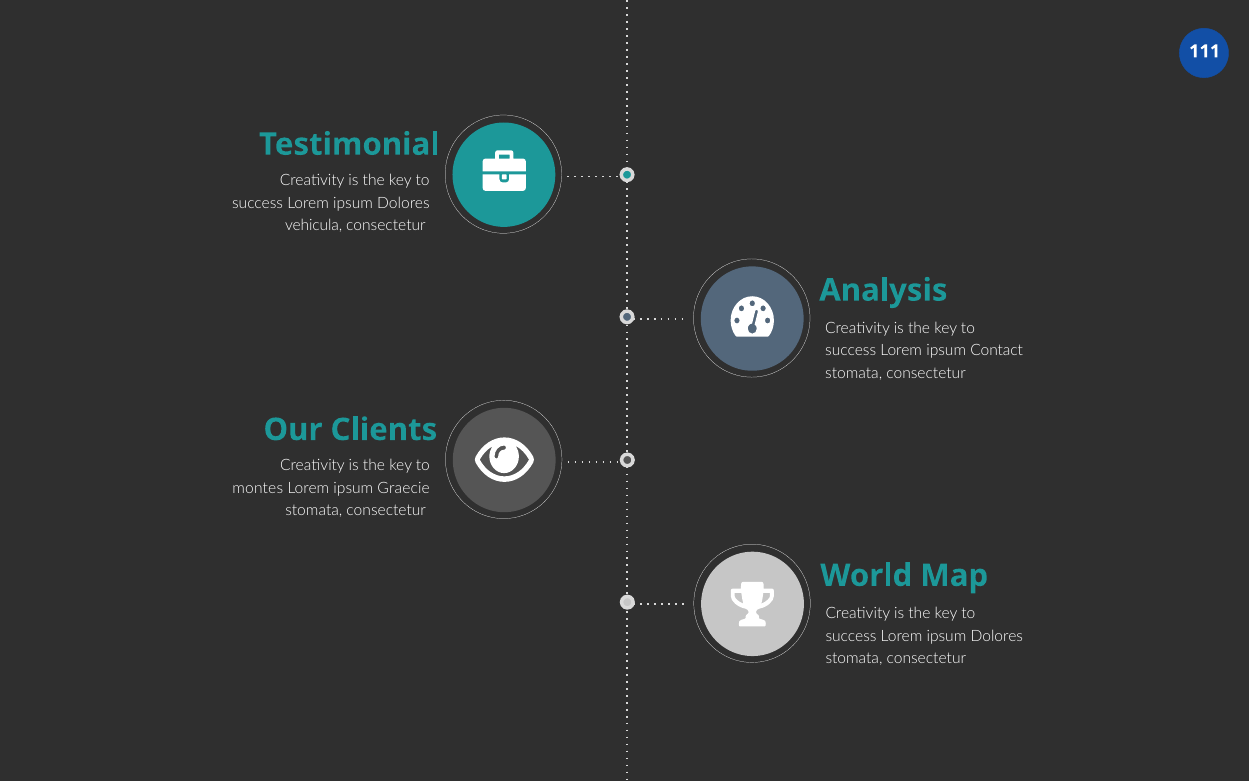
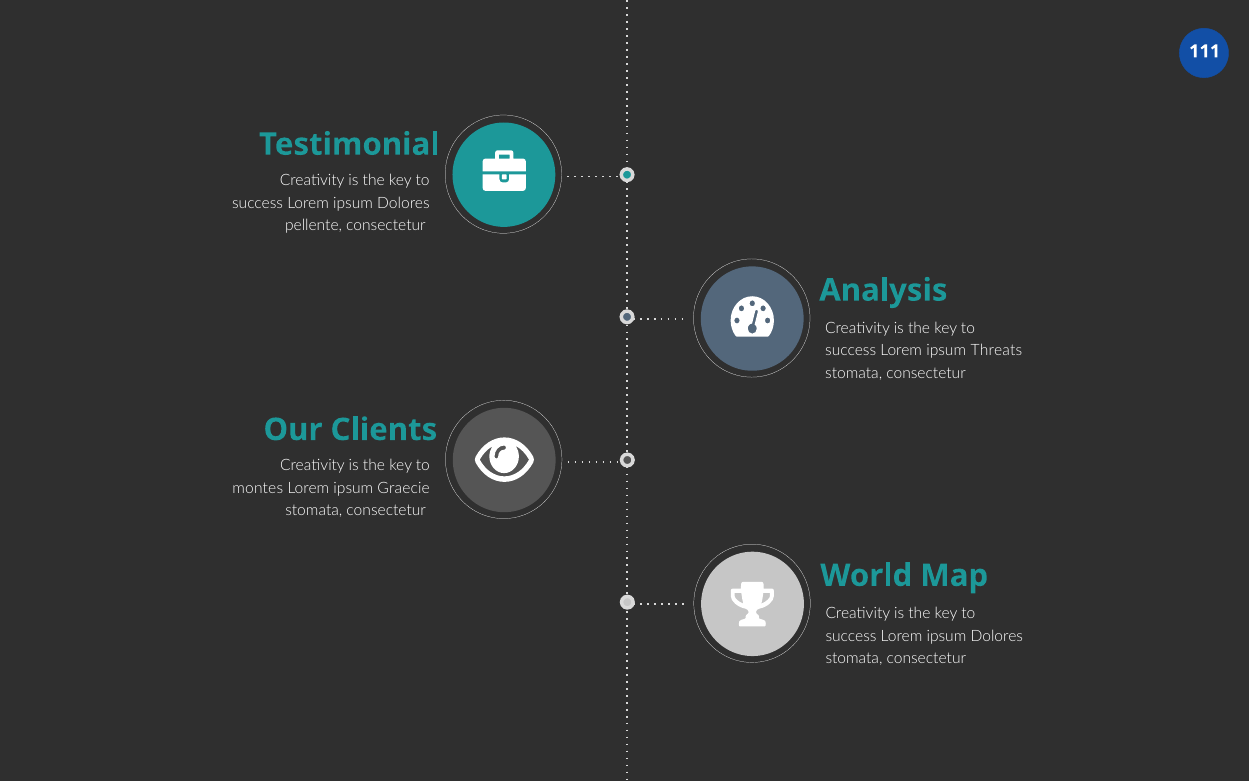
vehicula: vehicula -> pellente (314, 225)
Contact: Contact -> Threats (996, 351)
